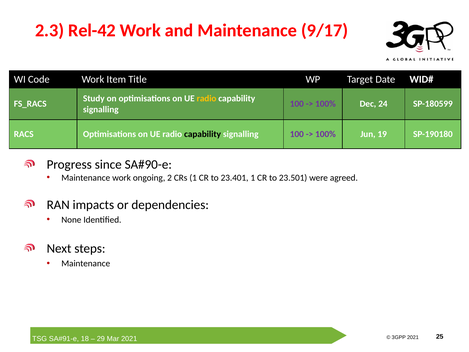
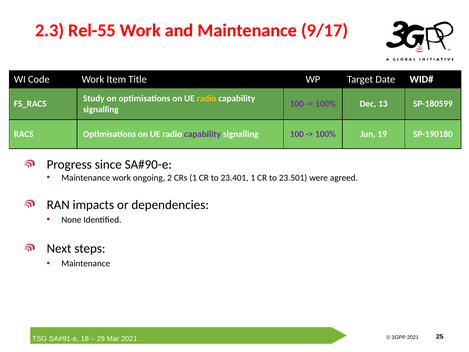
Rel-42: Rel-42 -> Rel-55 (92, 31)
24: 24 -> 13 (383, 104)
capability colour: black -> purple (203, 134)
